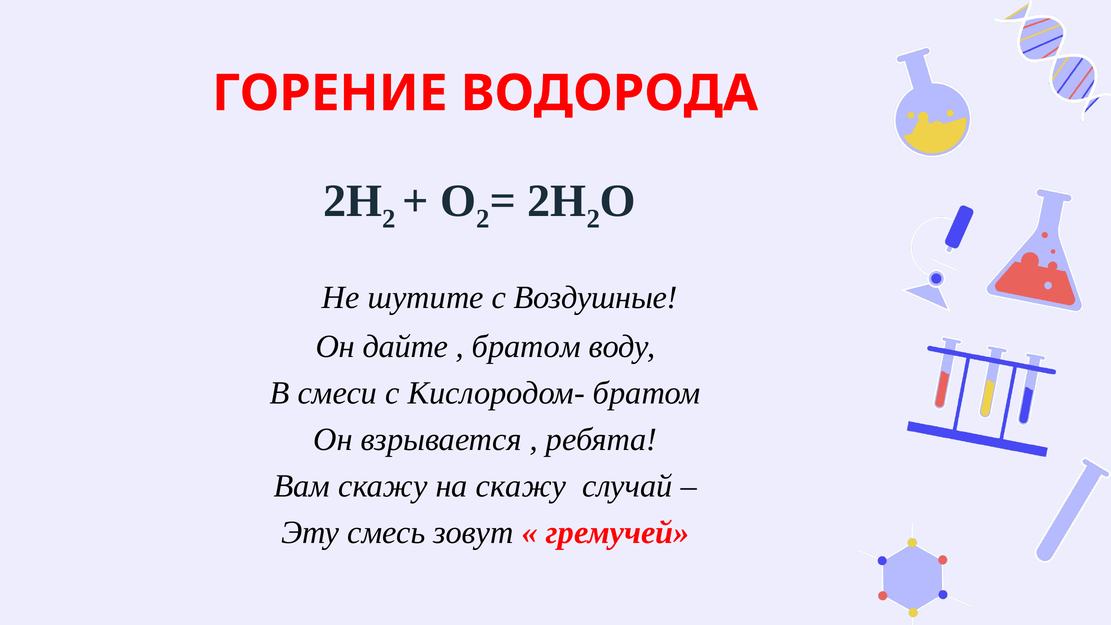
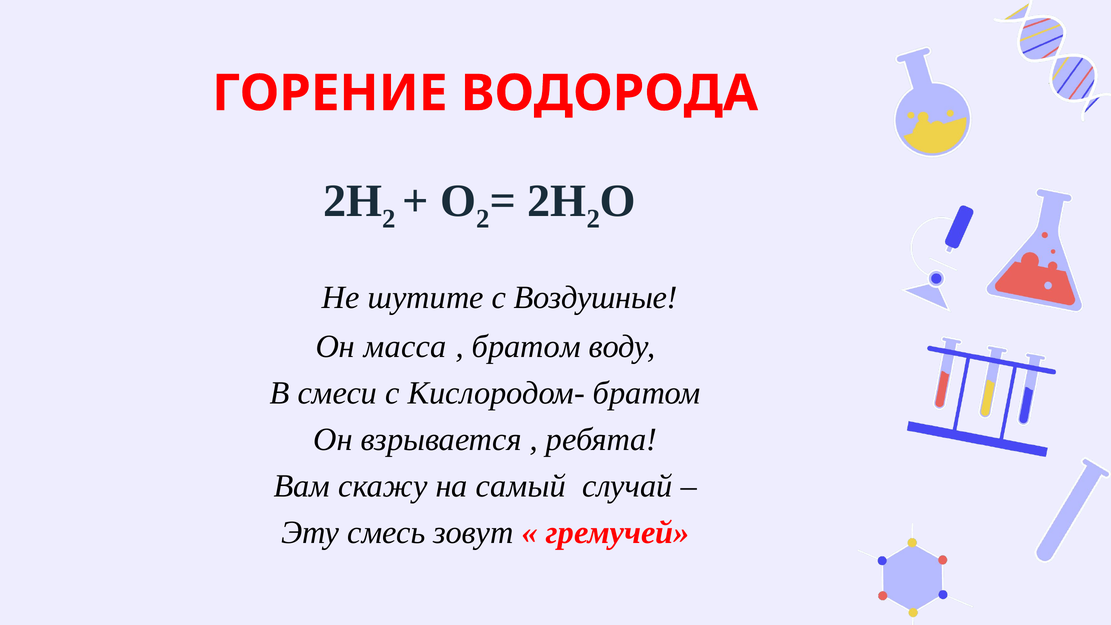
дайте: дайте -> масса (405, 346)
на скажу: скажу -> самый (521, 486)
